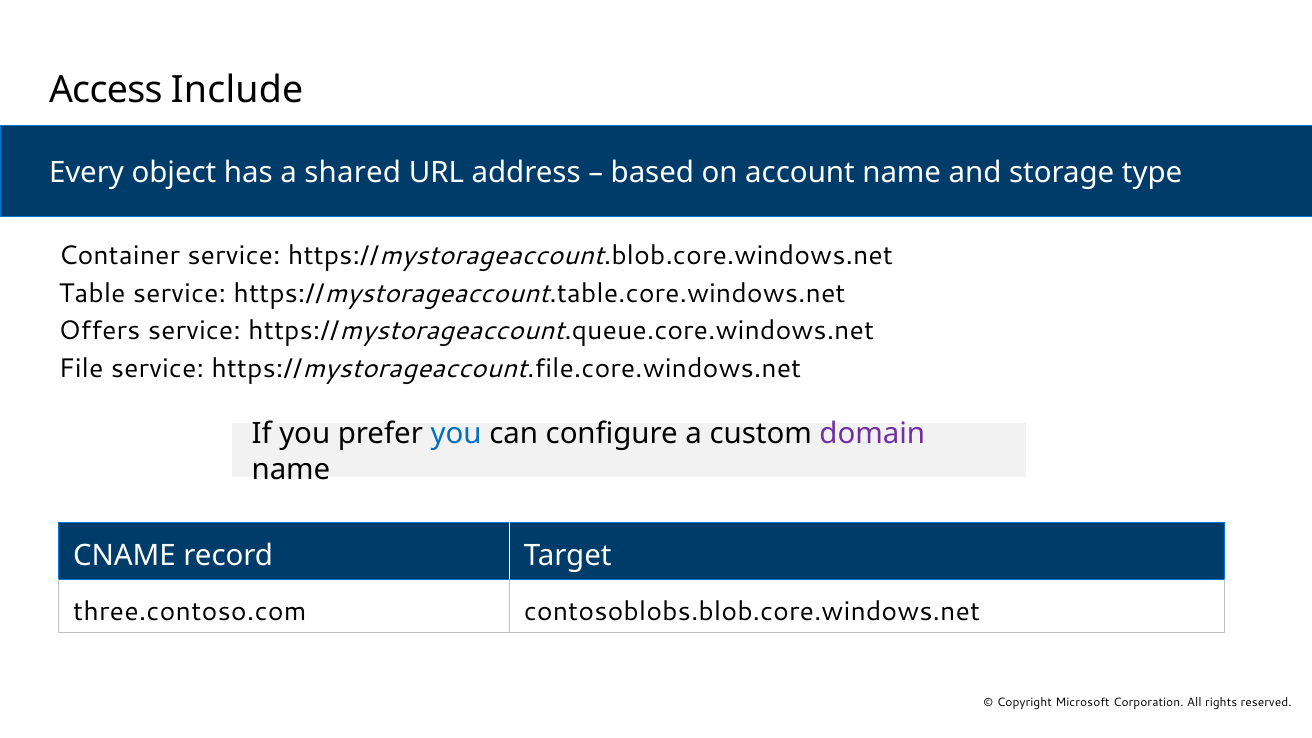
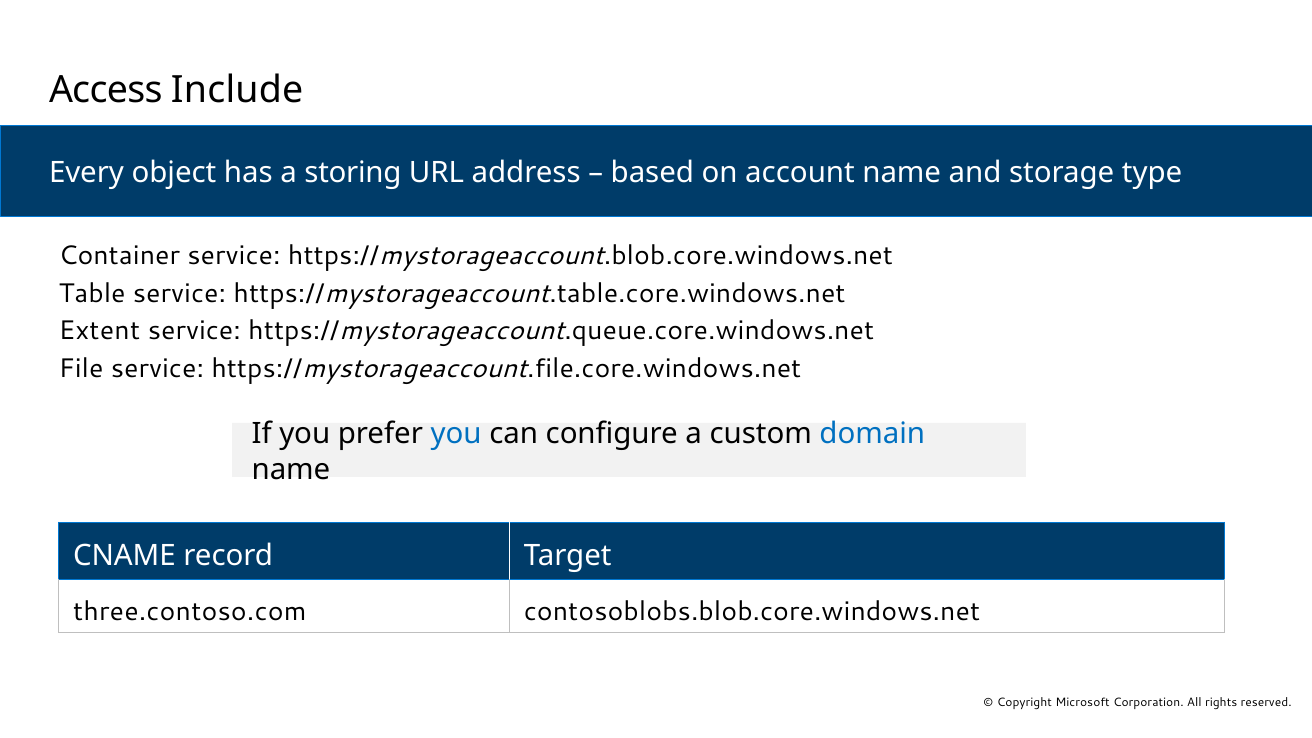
shared: shared -> storing (353, 173)
Offers: Offers -> Extent (99, 331)
domain colour: purple -> blue (872, 434)
